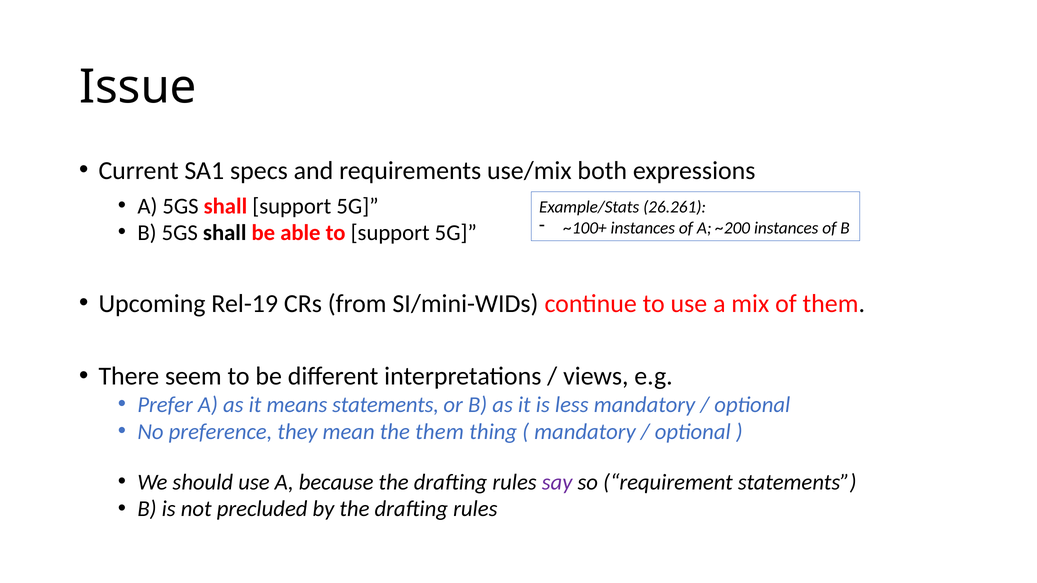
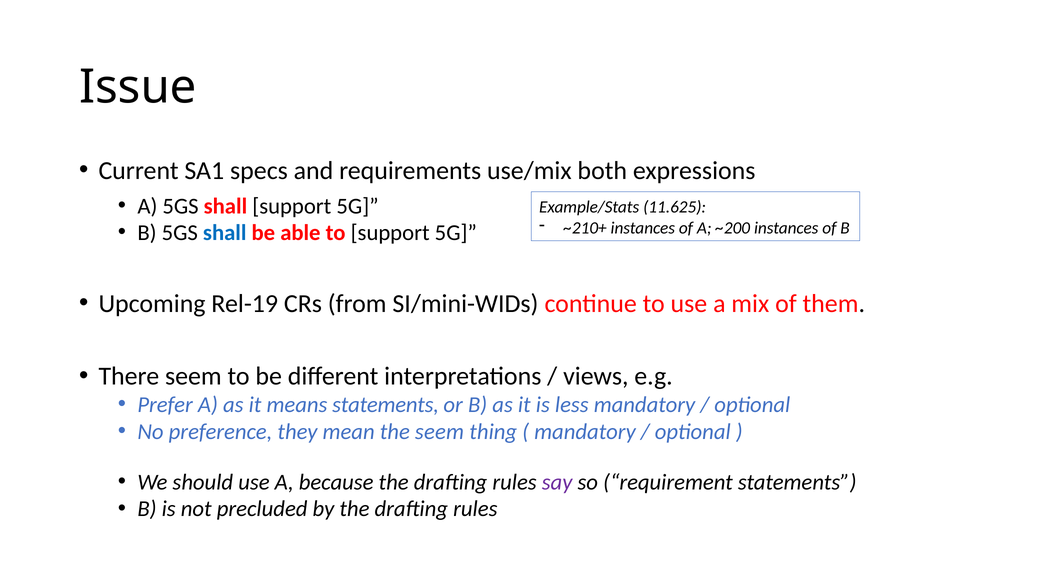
26.261: 26.261 -> 11.625 (675, 207)
~100+: ~100+ -> ~210+ (585, 228)
shall colour: black -> blue (225, 233)
the them: them -> seem (440, 432)
